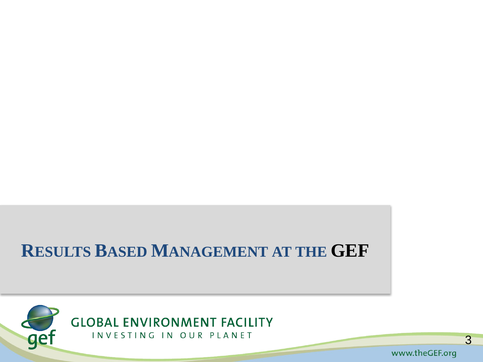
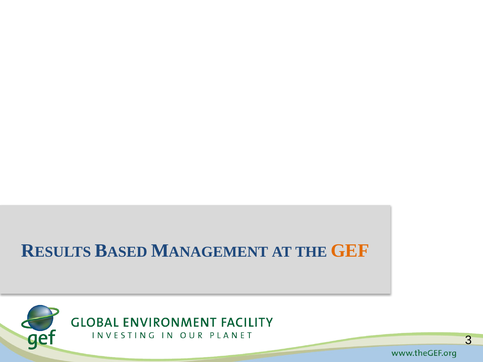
GEF colour: black -> orange (350, 251)
